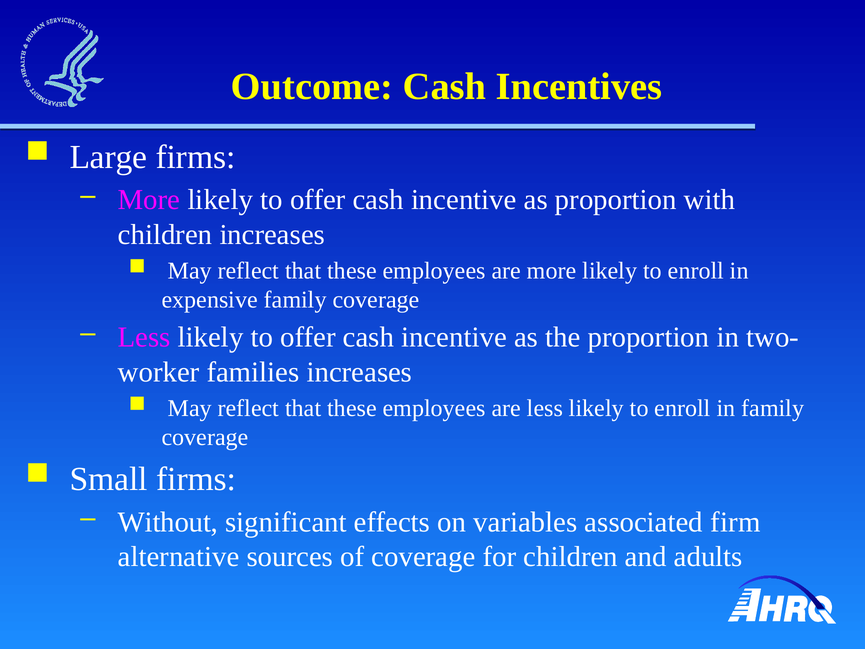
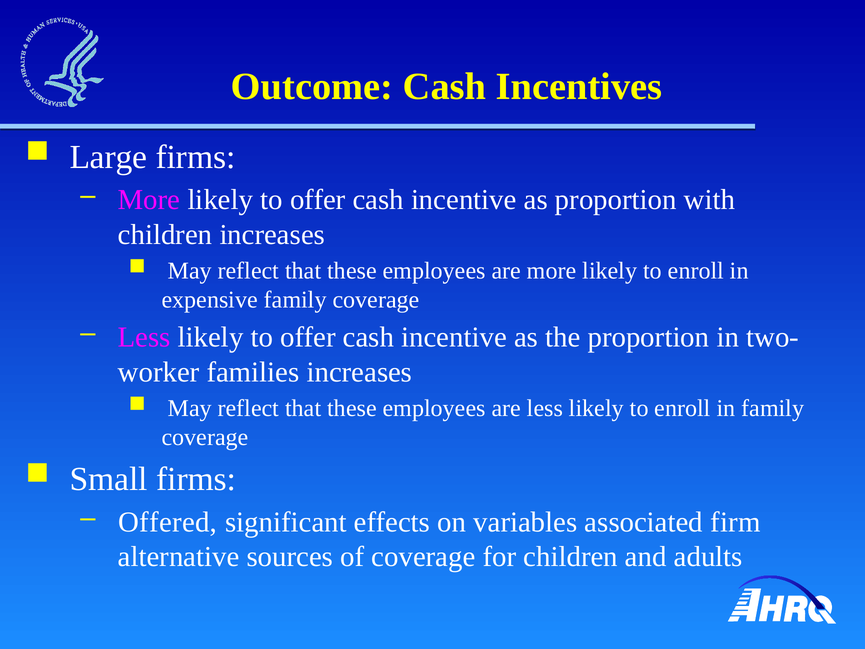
Without: Without -> Offered (168, 522)
